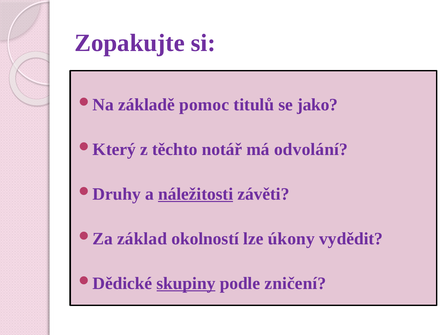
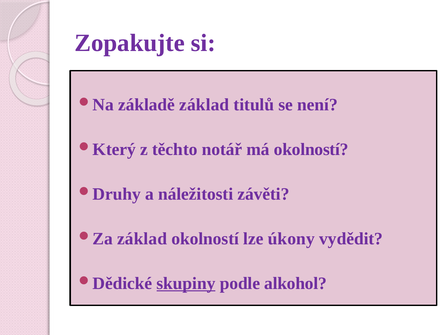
základě pomoc: pomoc -> základ (204, 105)
jako: jako -> není (317, 105)
má odvolání: odvolání -> okolností (311, 149)
náležitosti underline: present -> none (196, 194)
zničení: zničení -> alkohol (295, 284)
